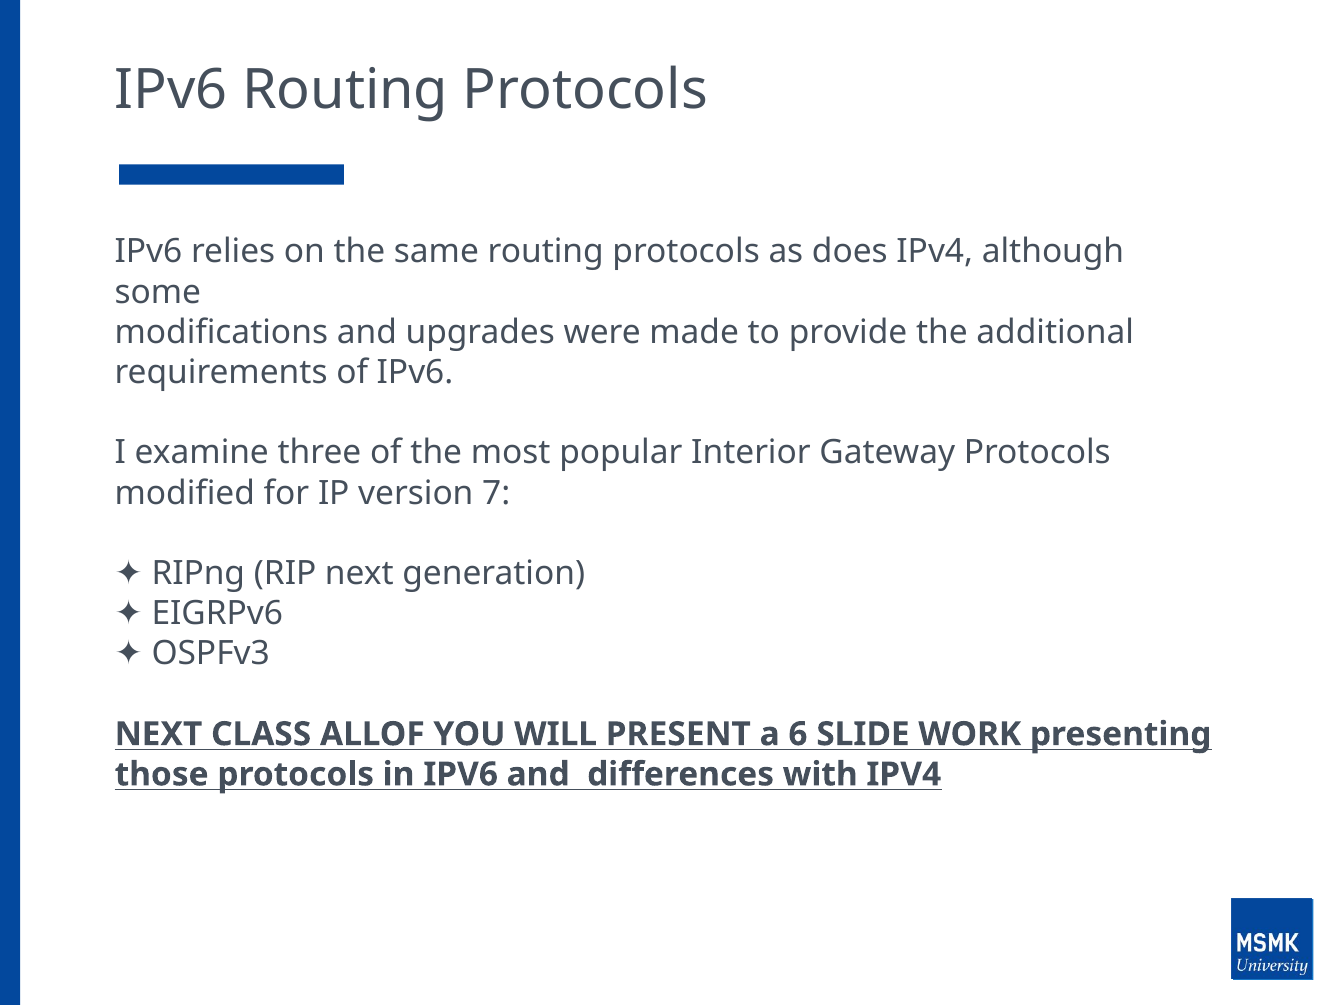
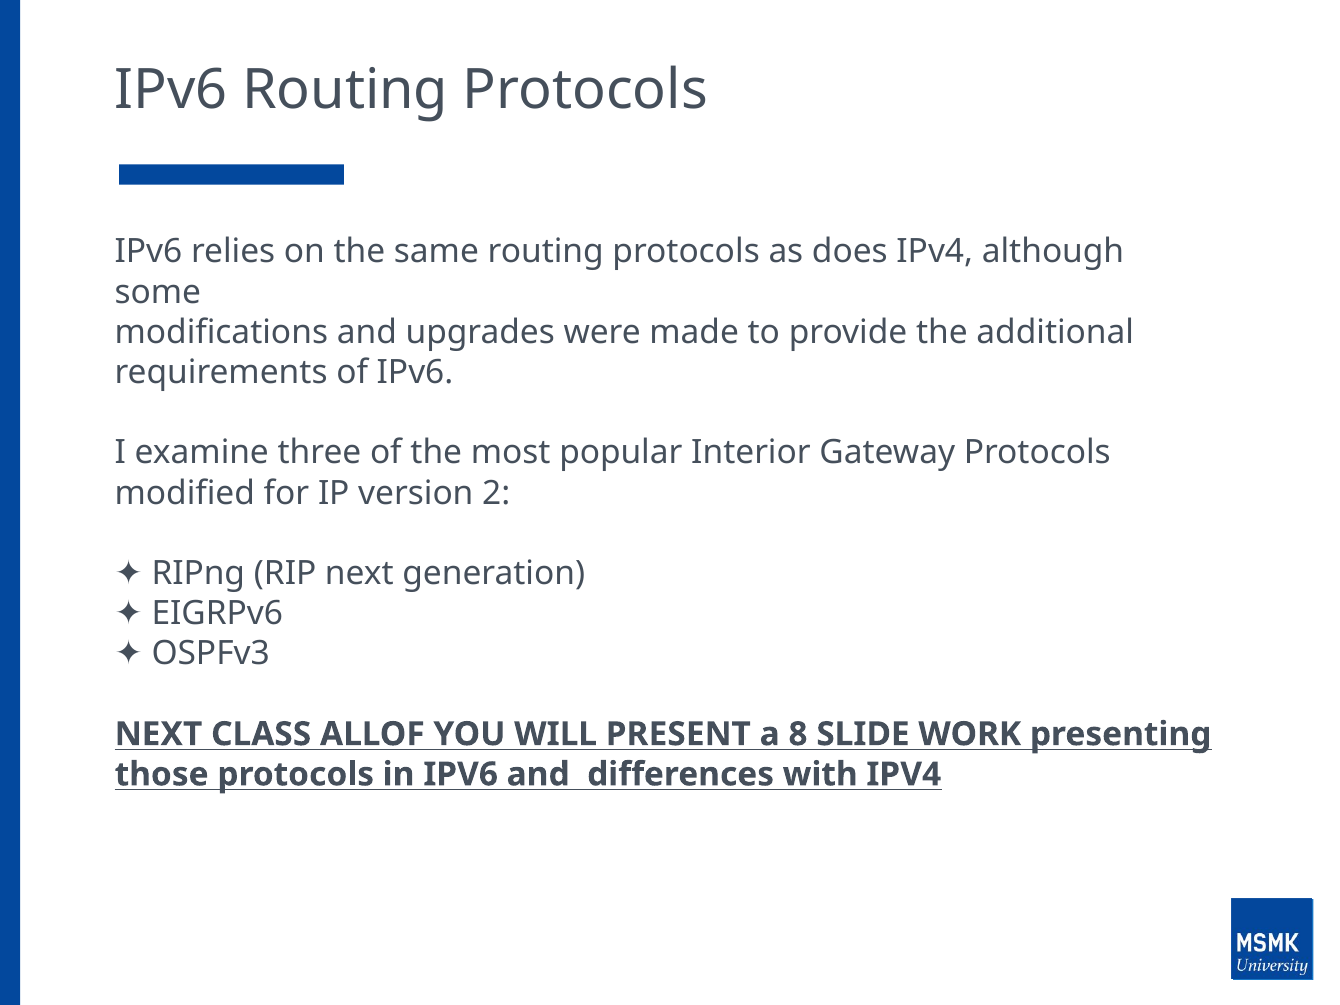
7: 7 -> 2 (496, 493)
6: 6 -> 8 (798, 734)
